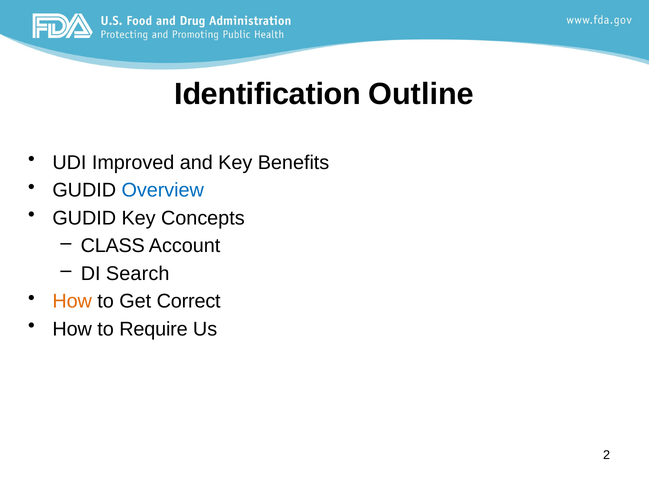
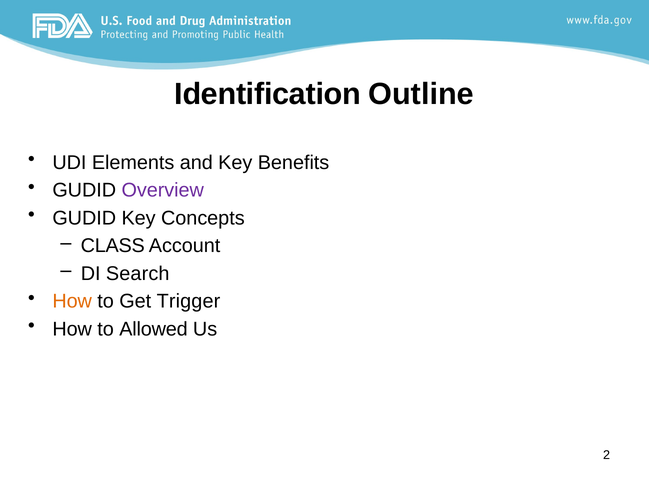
Improved: Improved -> Elements (133, 162)
Overview colour: blue -> purple (163, 190)
Correct: Correct -> Trigger (188, 301)
Require: Require -> Allowed (154, 329)
